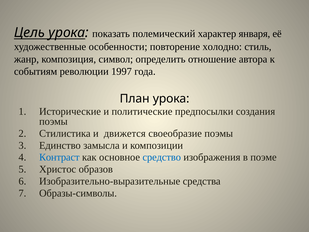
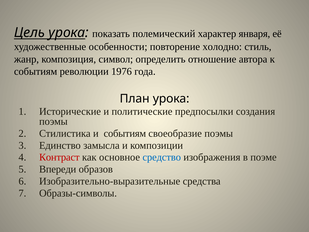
1997: 1997 -> 1976 (122, 72)
и движется: движется -> событиям (125, 133)
Контраст colour: blue -> red (59, 157)
Христос: Христос -> Впереди (58, 169)
